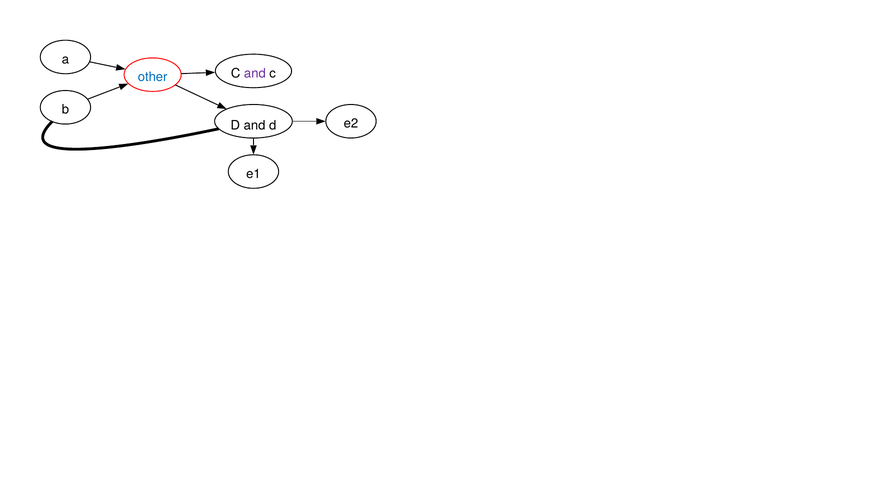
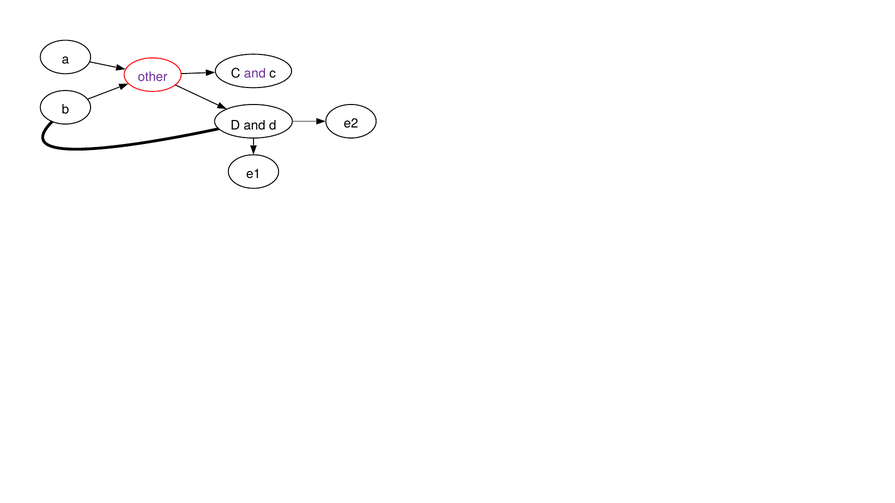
other colour: blue -> purple (153, 77)
